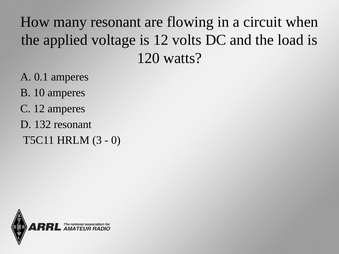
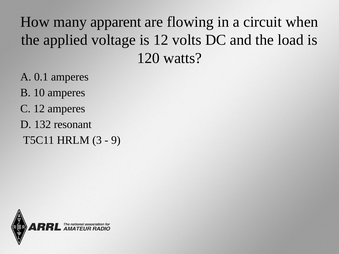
many resonant: resonant -> apparent (116, 22)
0: 0 -> 9 (116, 140)
